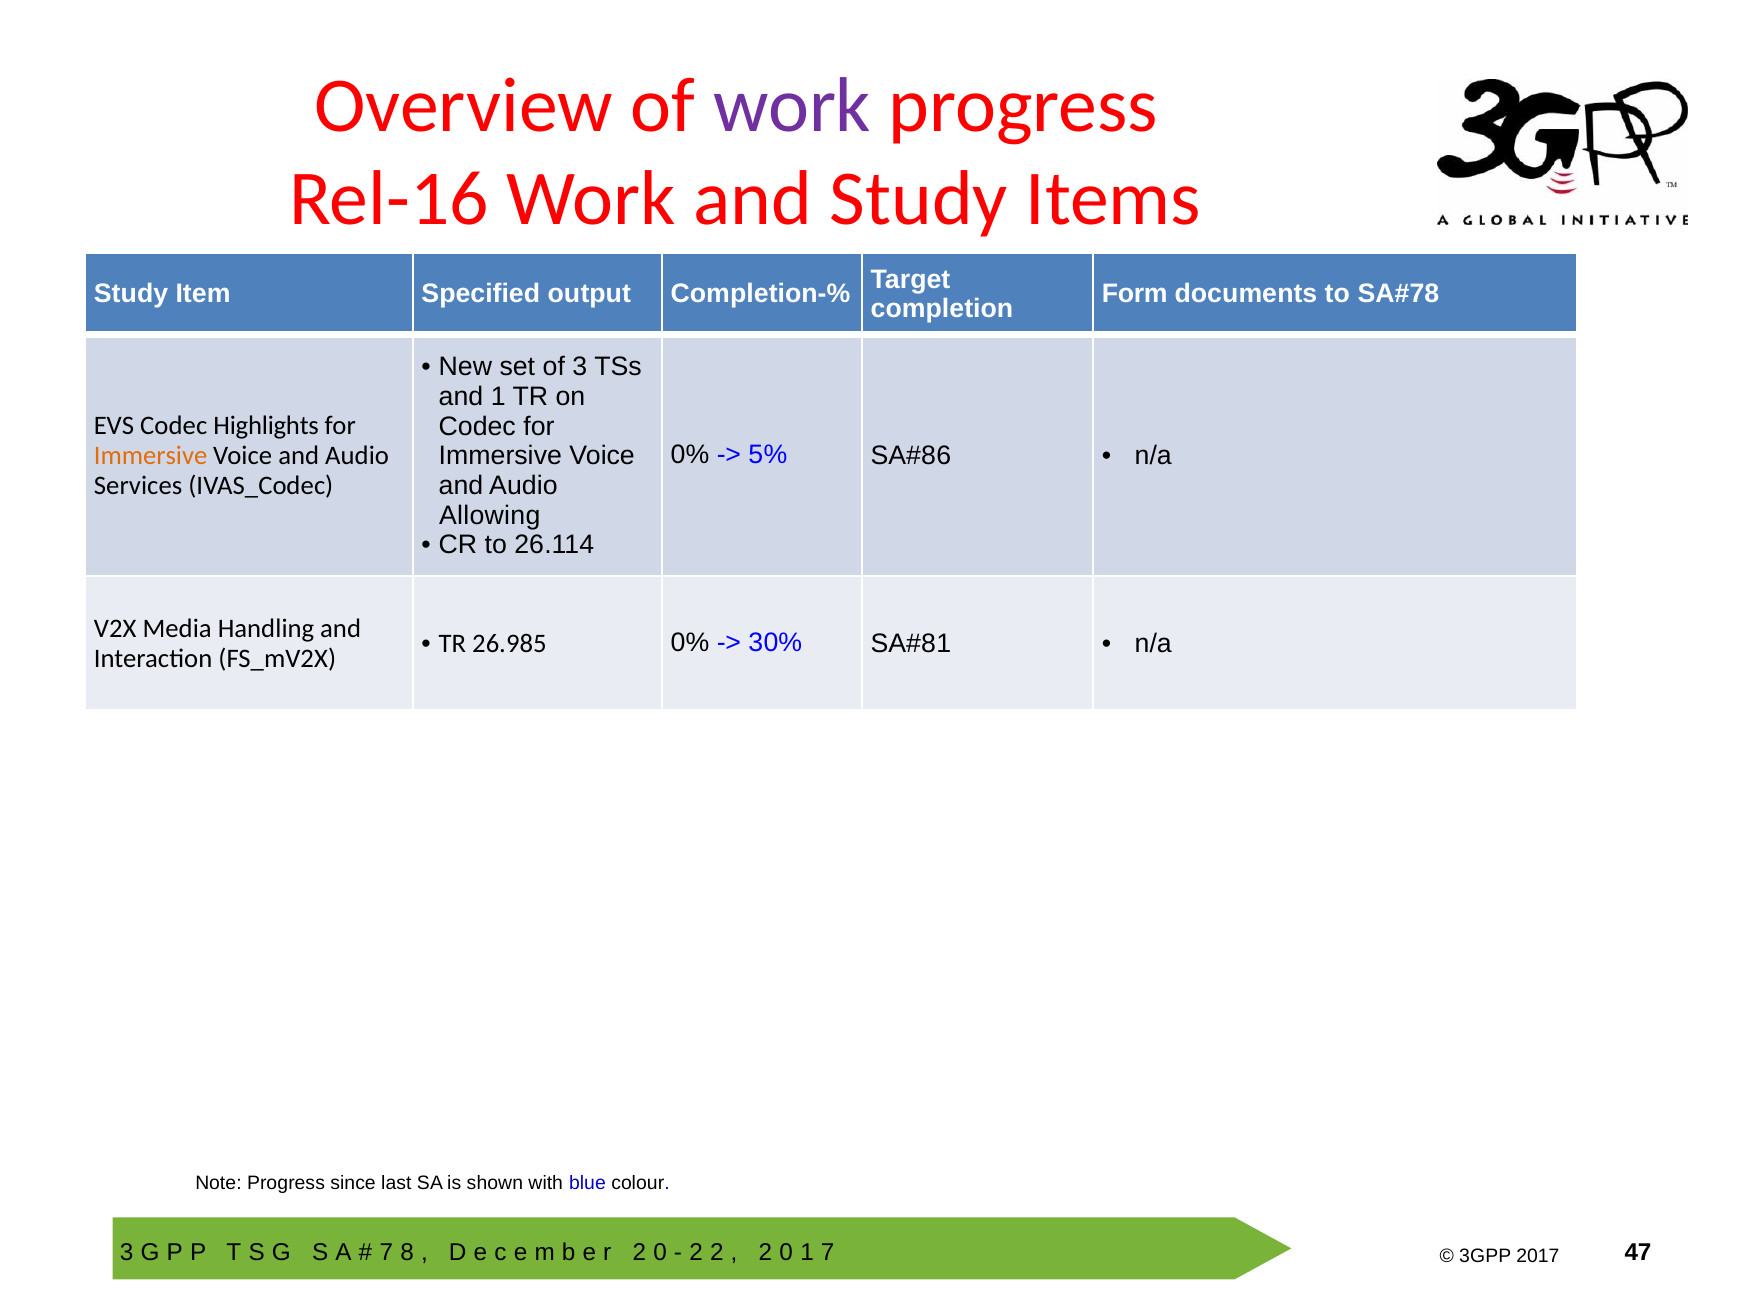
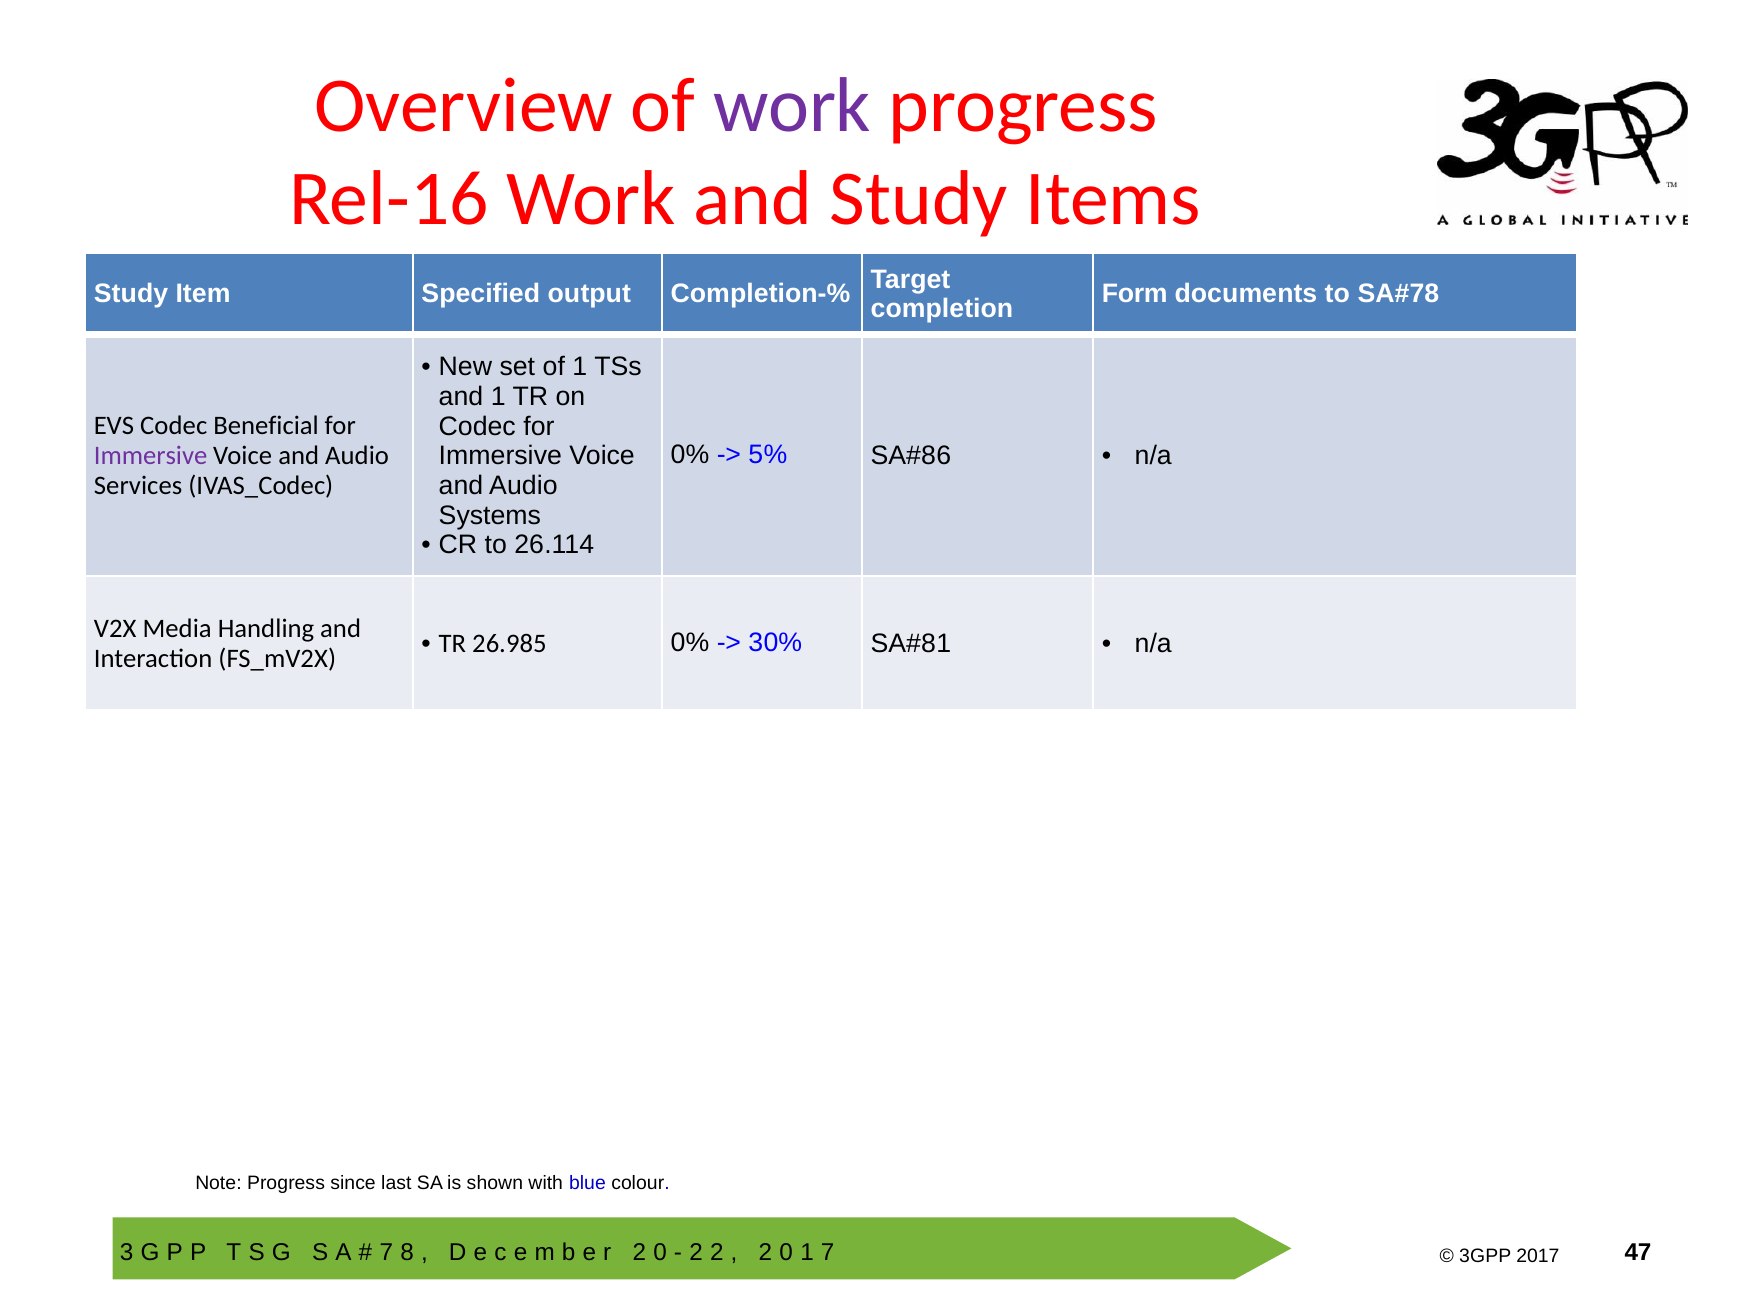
of 3: 3 -> 1 (580, 367)
Highlights: Highlights -> Beneficial (266, 426)
Immersive colour: orange -> purple (151, 456)
Allowing: Allowing -> Systems (490, 515)
